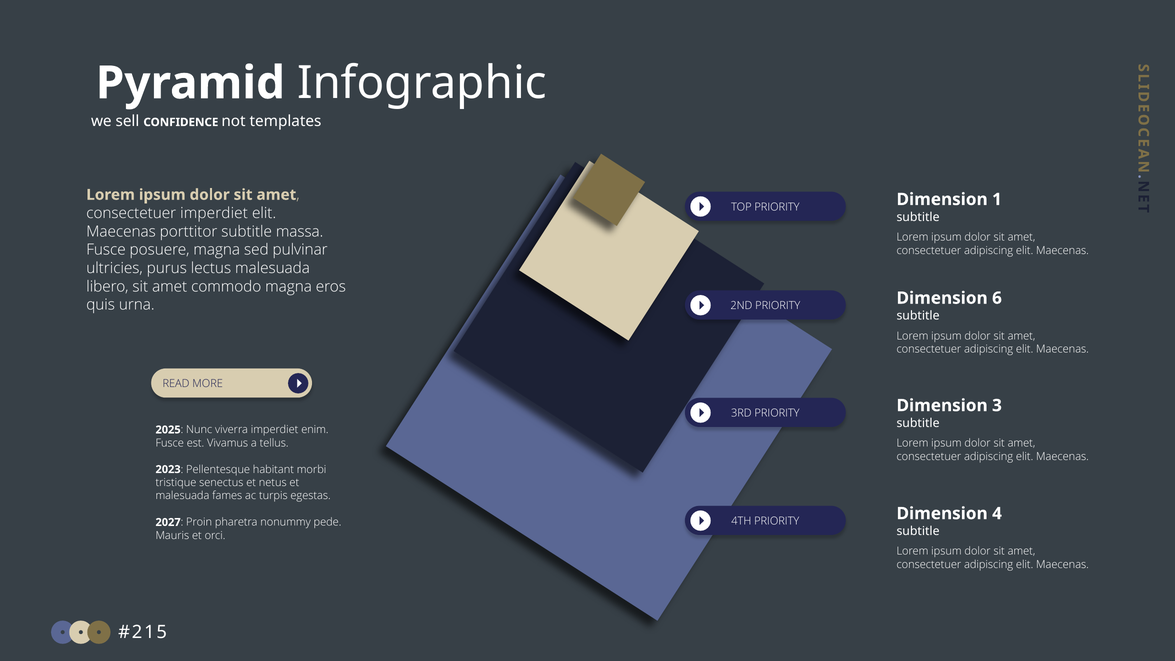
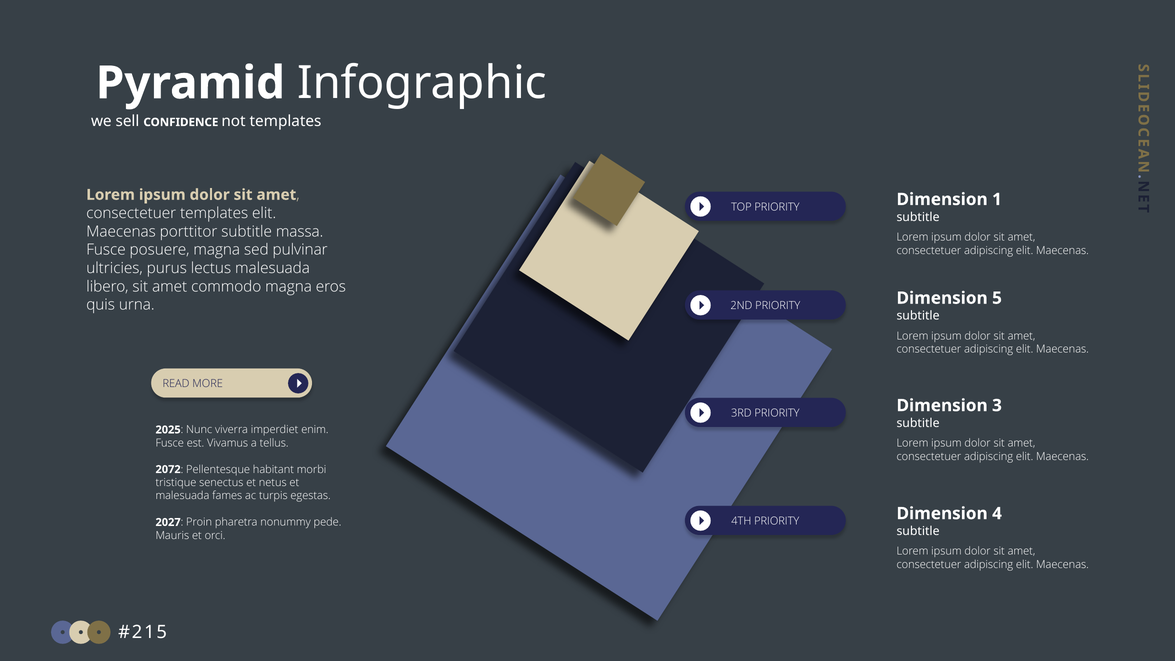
consectetuer imperdiet: imperdiet -> templates (214, 213)
6: 6 -> 5 (997, 298)
2023: 2023 -> 2072 (168, 469)
